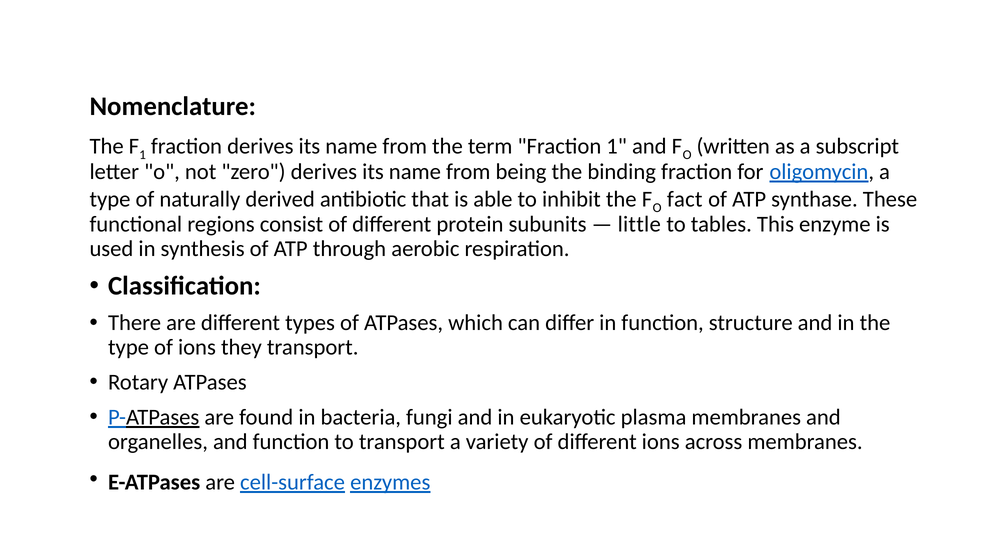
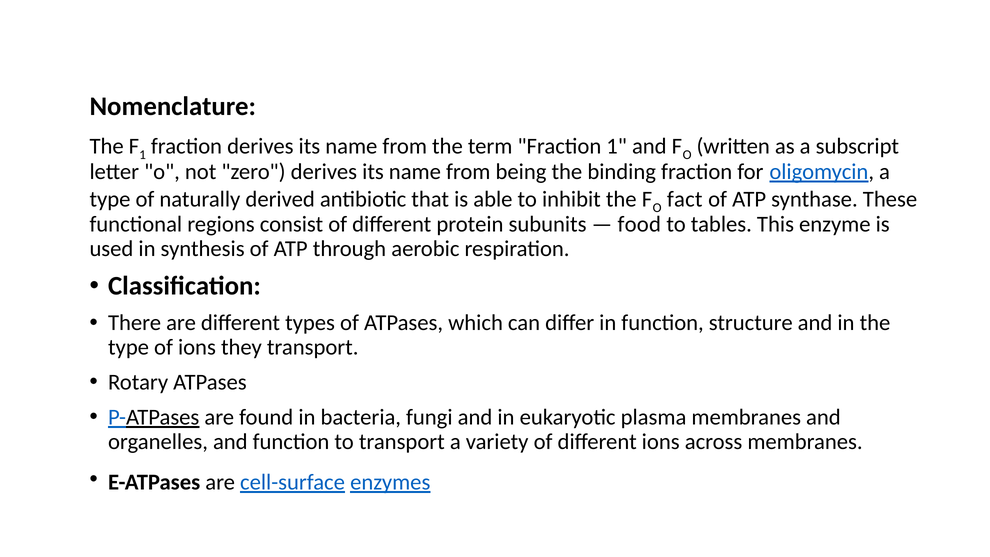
little: little -> food (639, 224)
